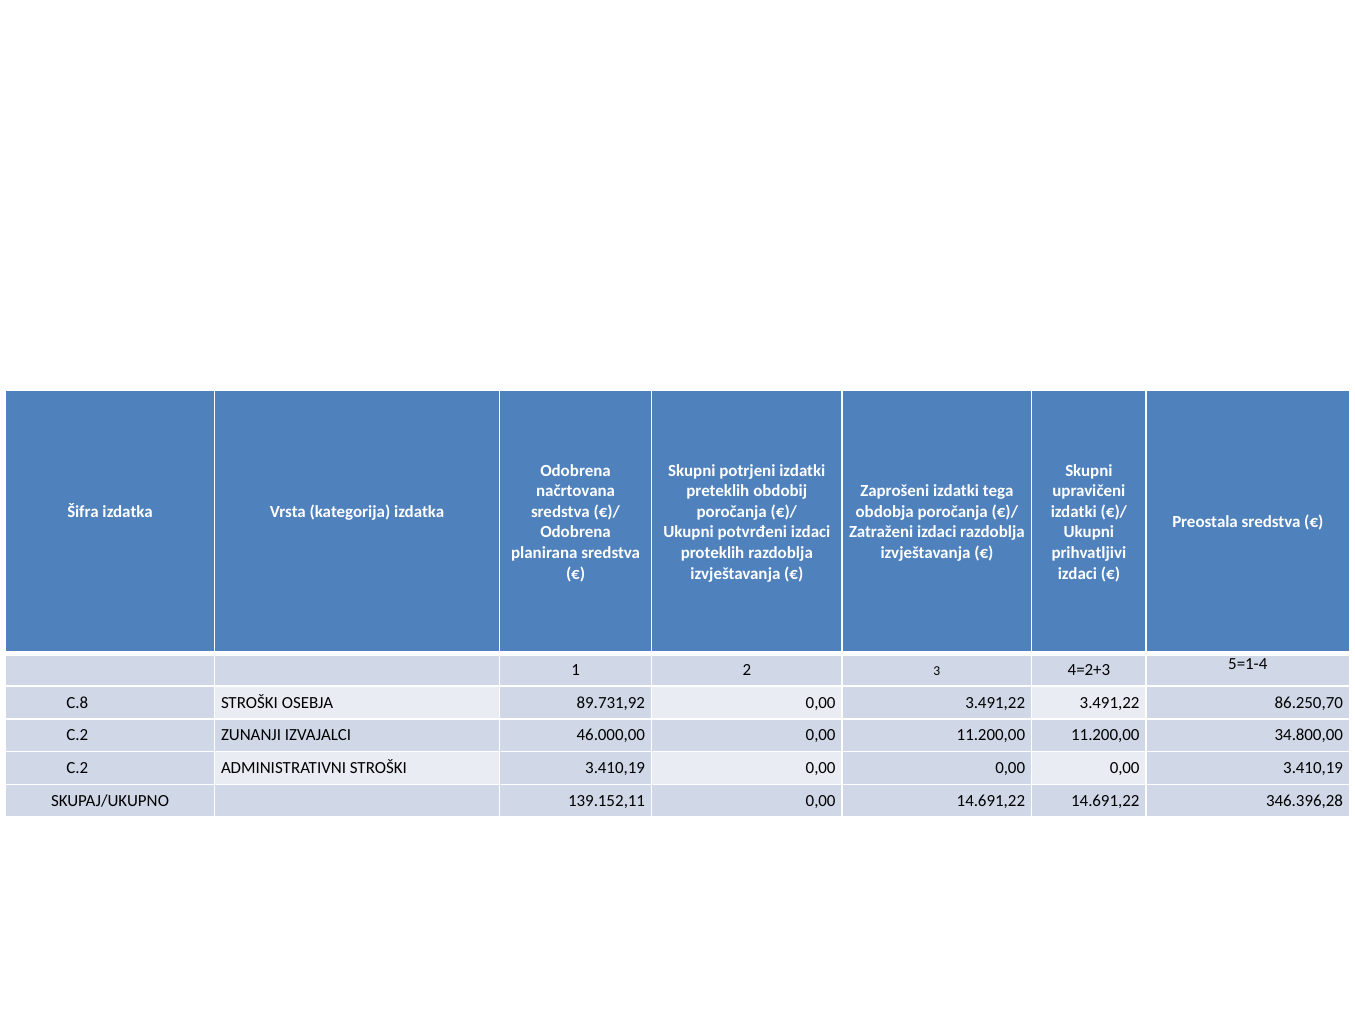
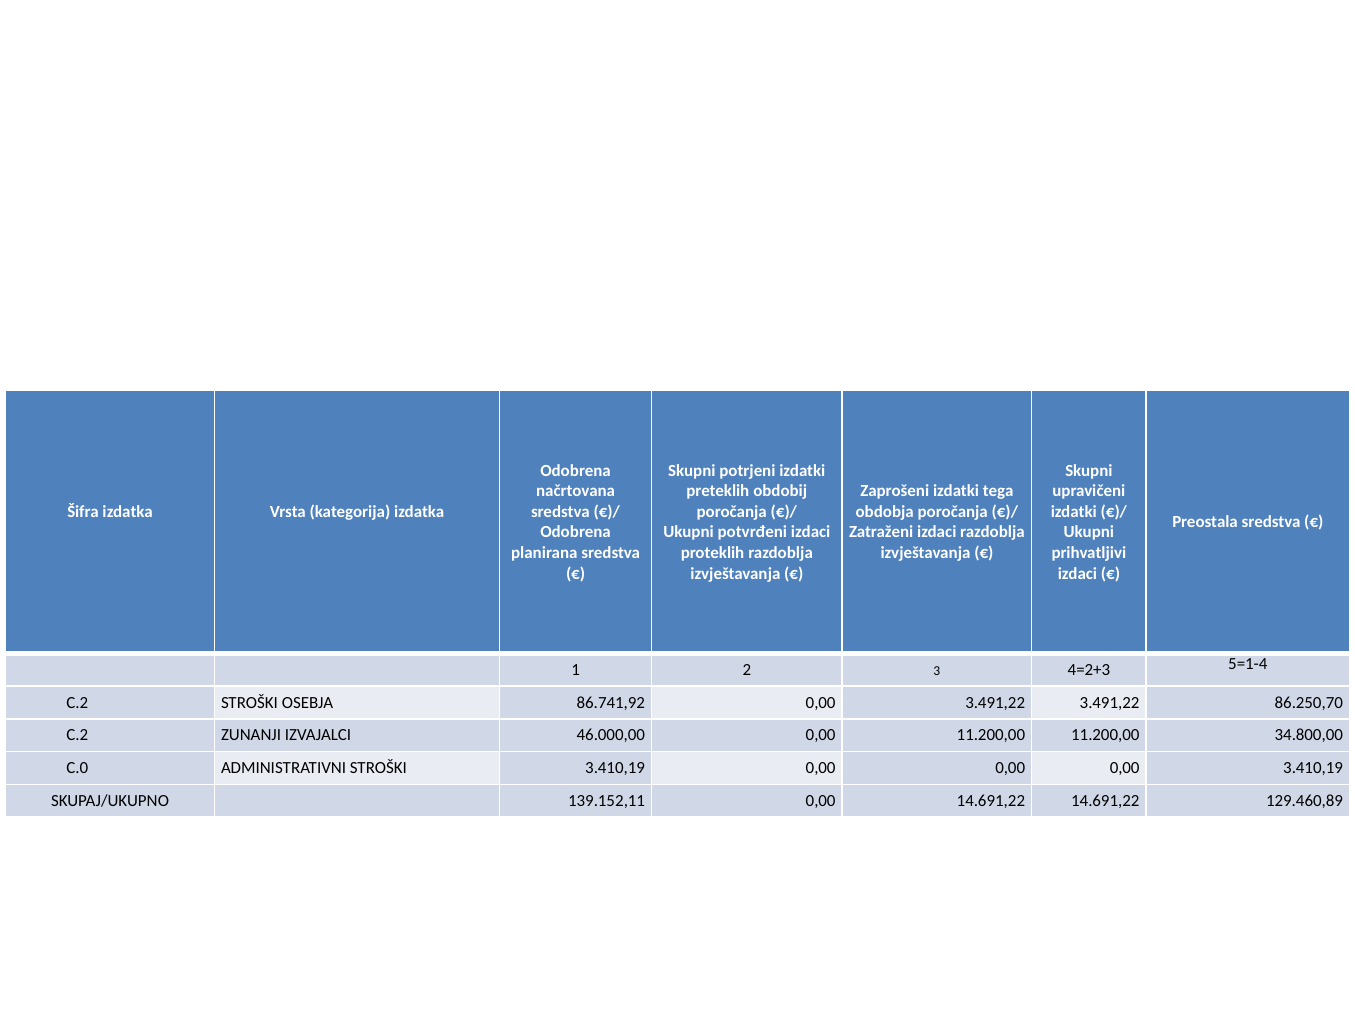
C.8: C.8 -> C.2 (77, 703)
89.731,92: 89.731,92 -> 86.741,92 (611, 703)
C.2: C.2 -> C.0 (77, 768)
346.396,28: 346.396,28 -> 129.460,89 (1305, 801)
